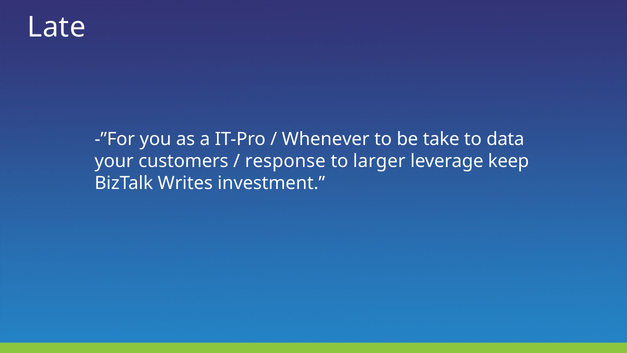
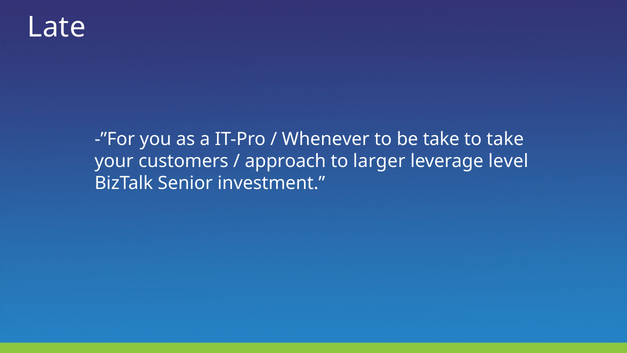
to data: data -> take (505, 139)
response: response -> approach (285, 161)
keep: keep -> level (508, 161)
Writes: Writes -> Senior (185, 183)
